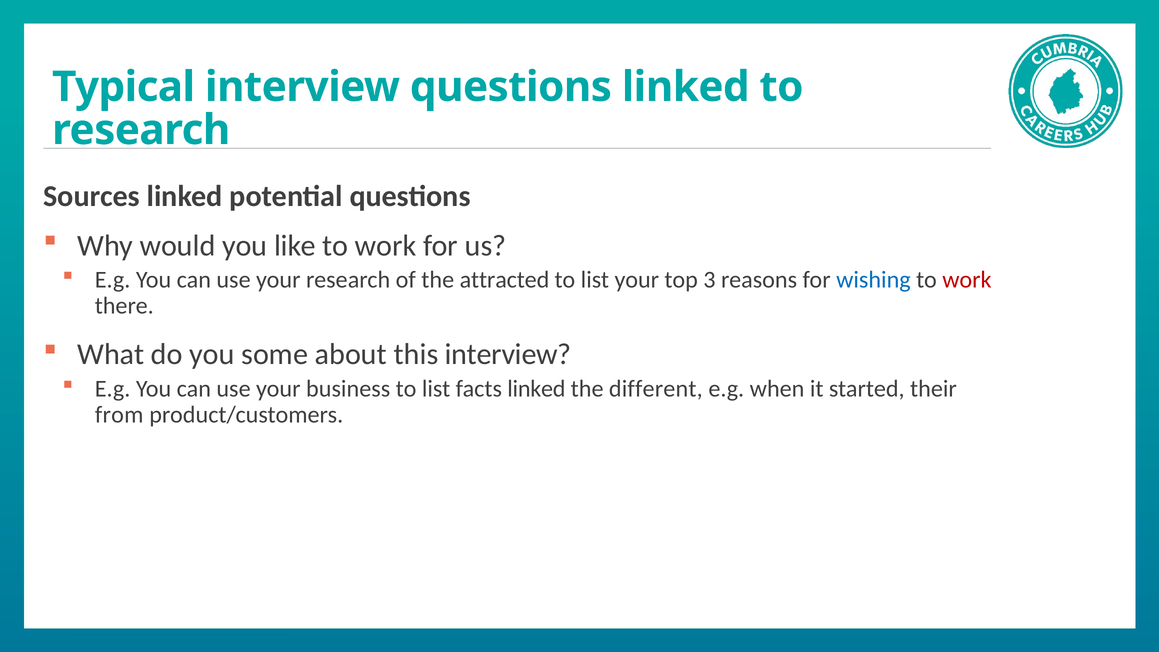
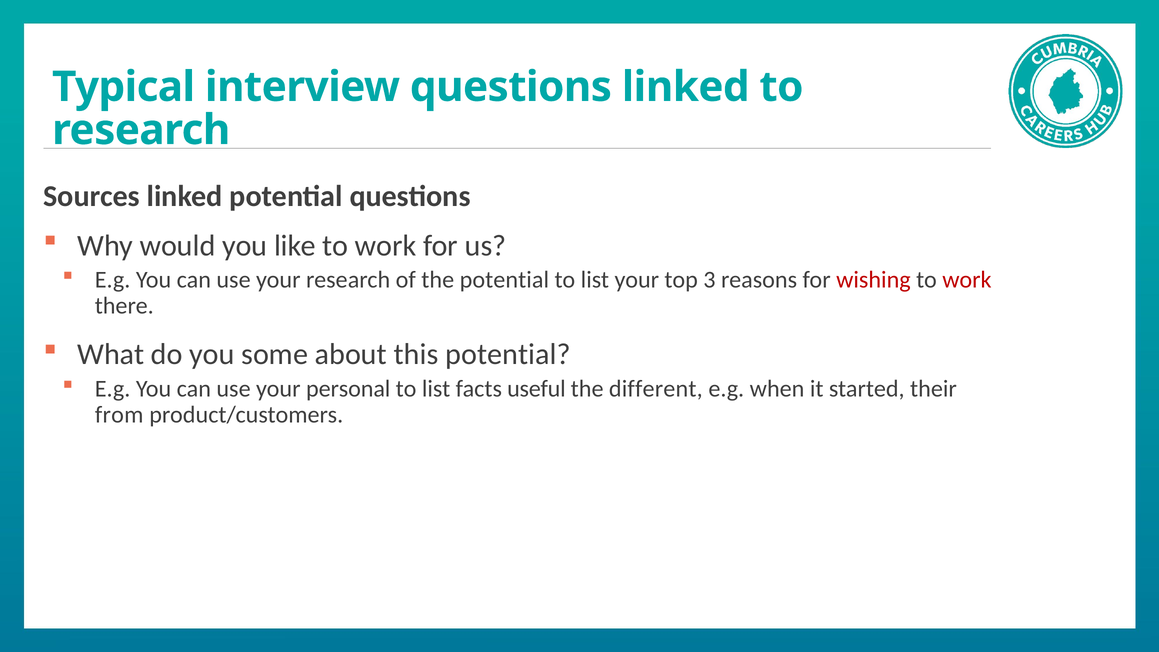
the attracted: attracted -> potential (504, 280)
wishing colour: blue -> red (873, 280)
this interview: interview -> potential (508, 354)
business: business -> personal (348, 389)
facts linked: linked -> useful (536, 389)
